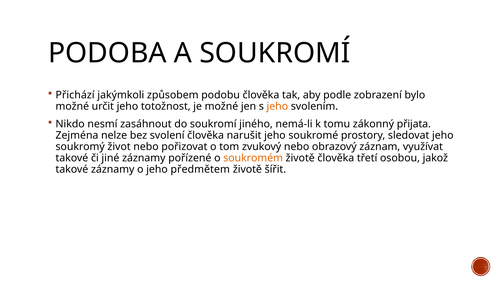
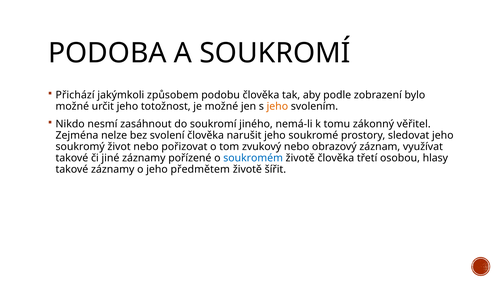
přijata: přijata -> věřitel (414, 124)
soukromém colour: orange -> blue (253, 158)
jakož: jakož -> hlasy (435, 158)
